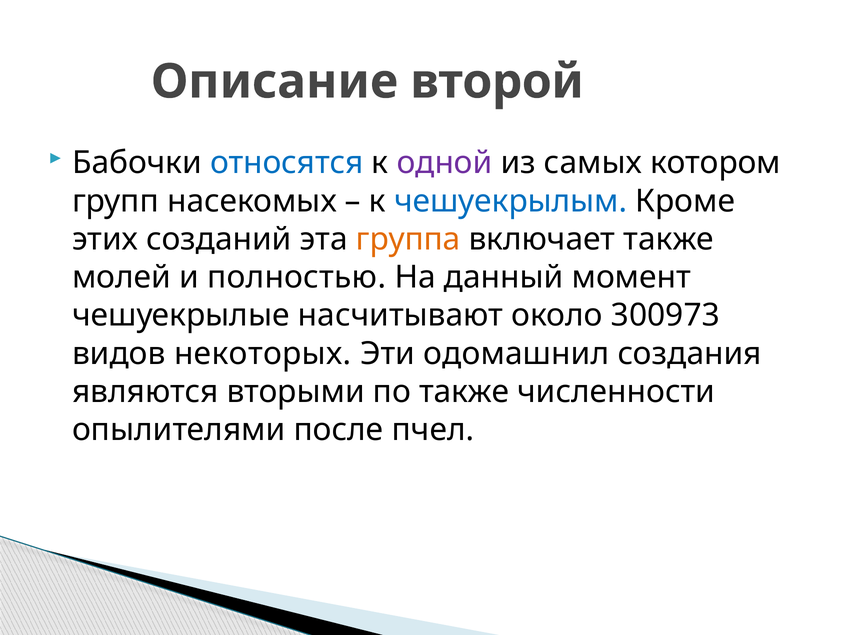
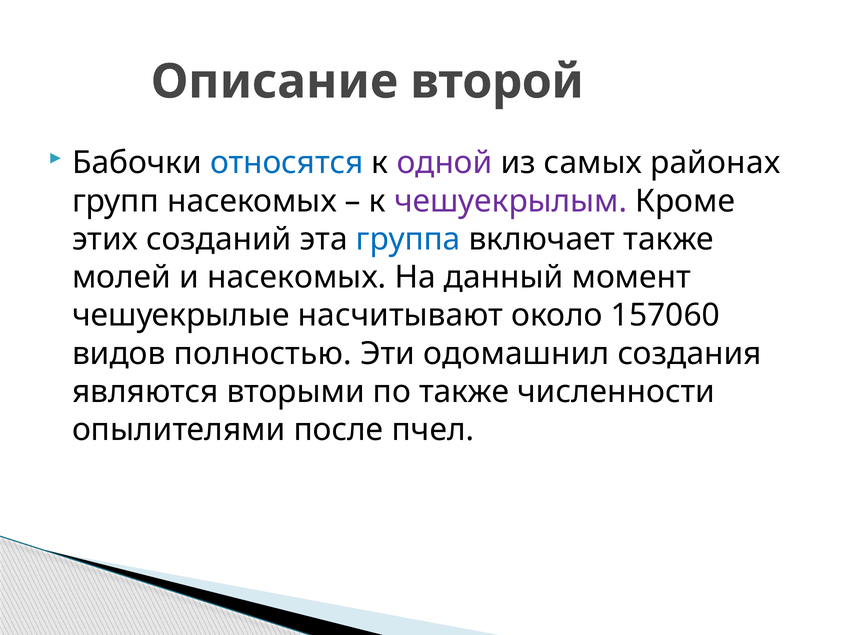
котором: котором -> районах (715, 163)
чешуекрылым colour: blue -> purple (511, 201)
группа colour: orange -> blue (408, 239)
и полностью: полностью -> насекомых (297, 277)
300973: 300973 -> 157060 (665, 315)
некоторых: некоторых -> полностью (263, 353)
